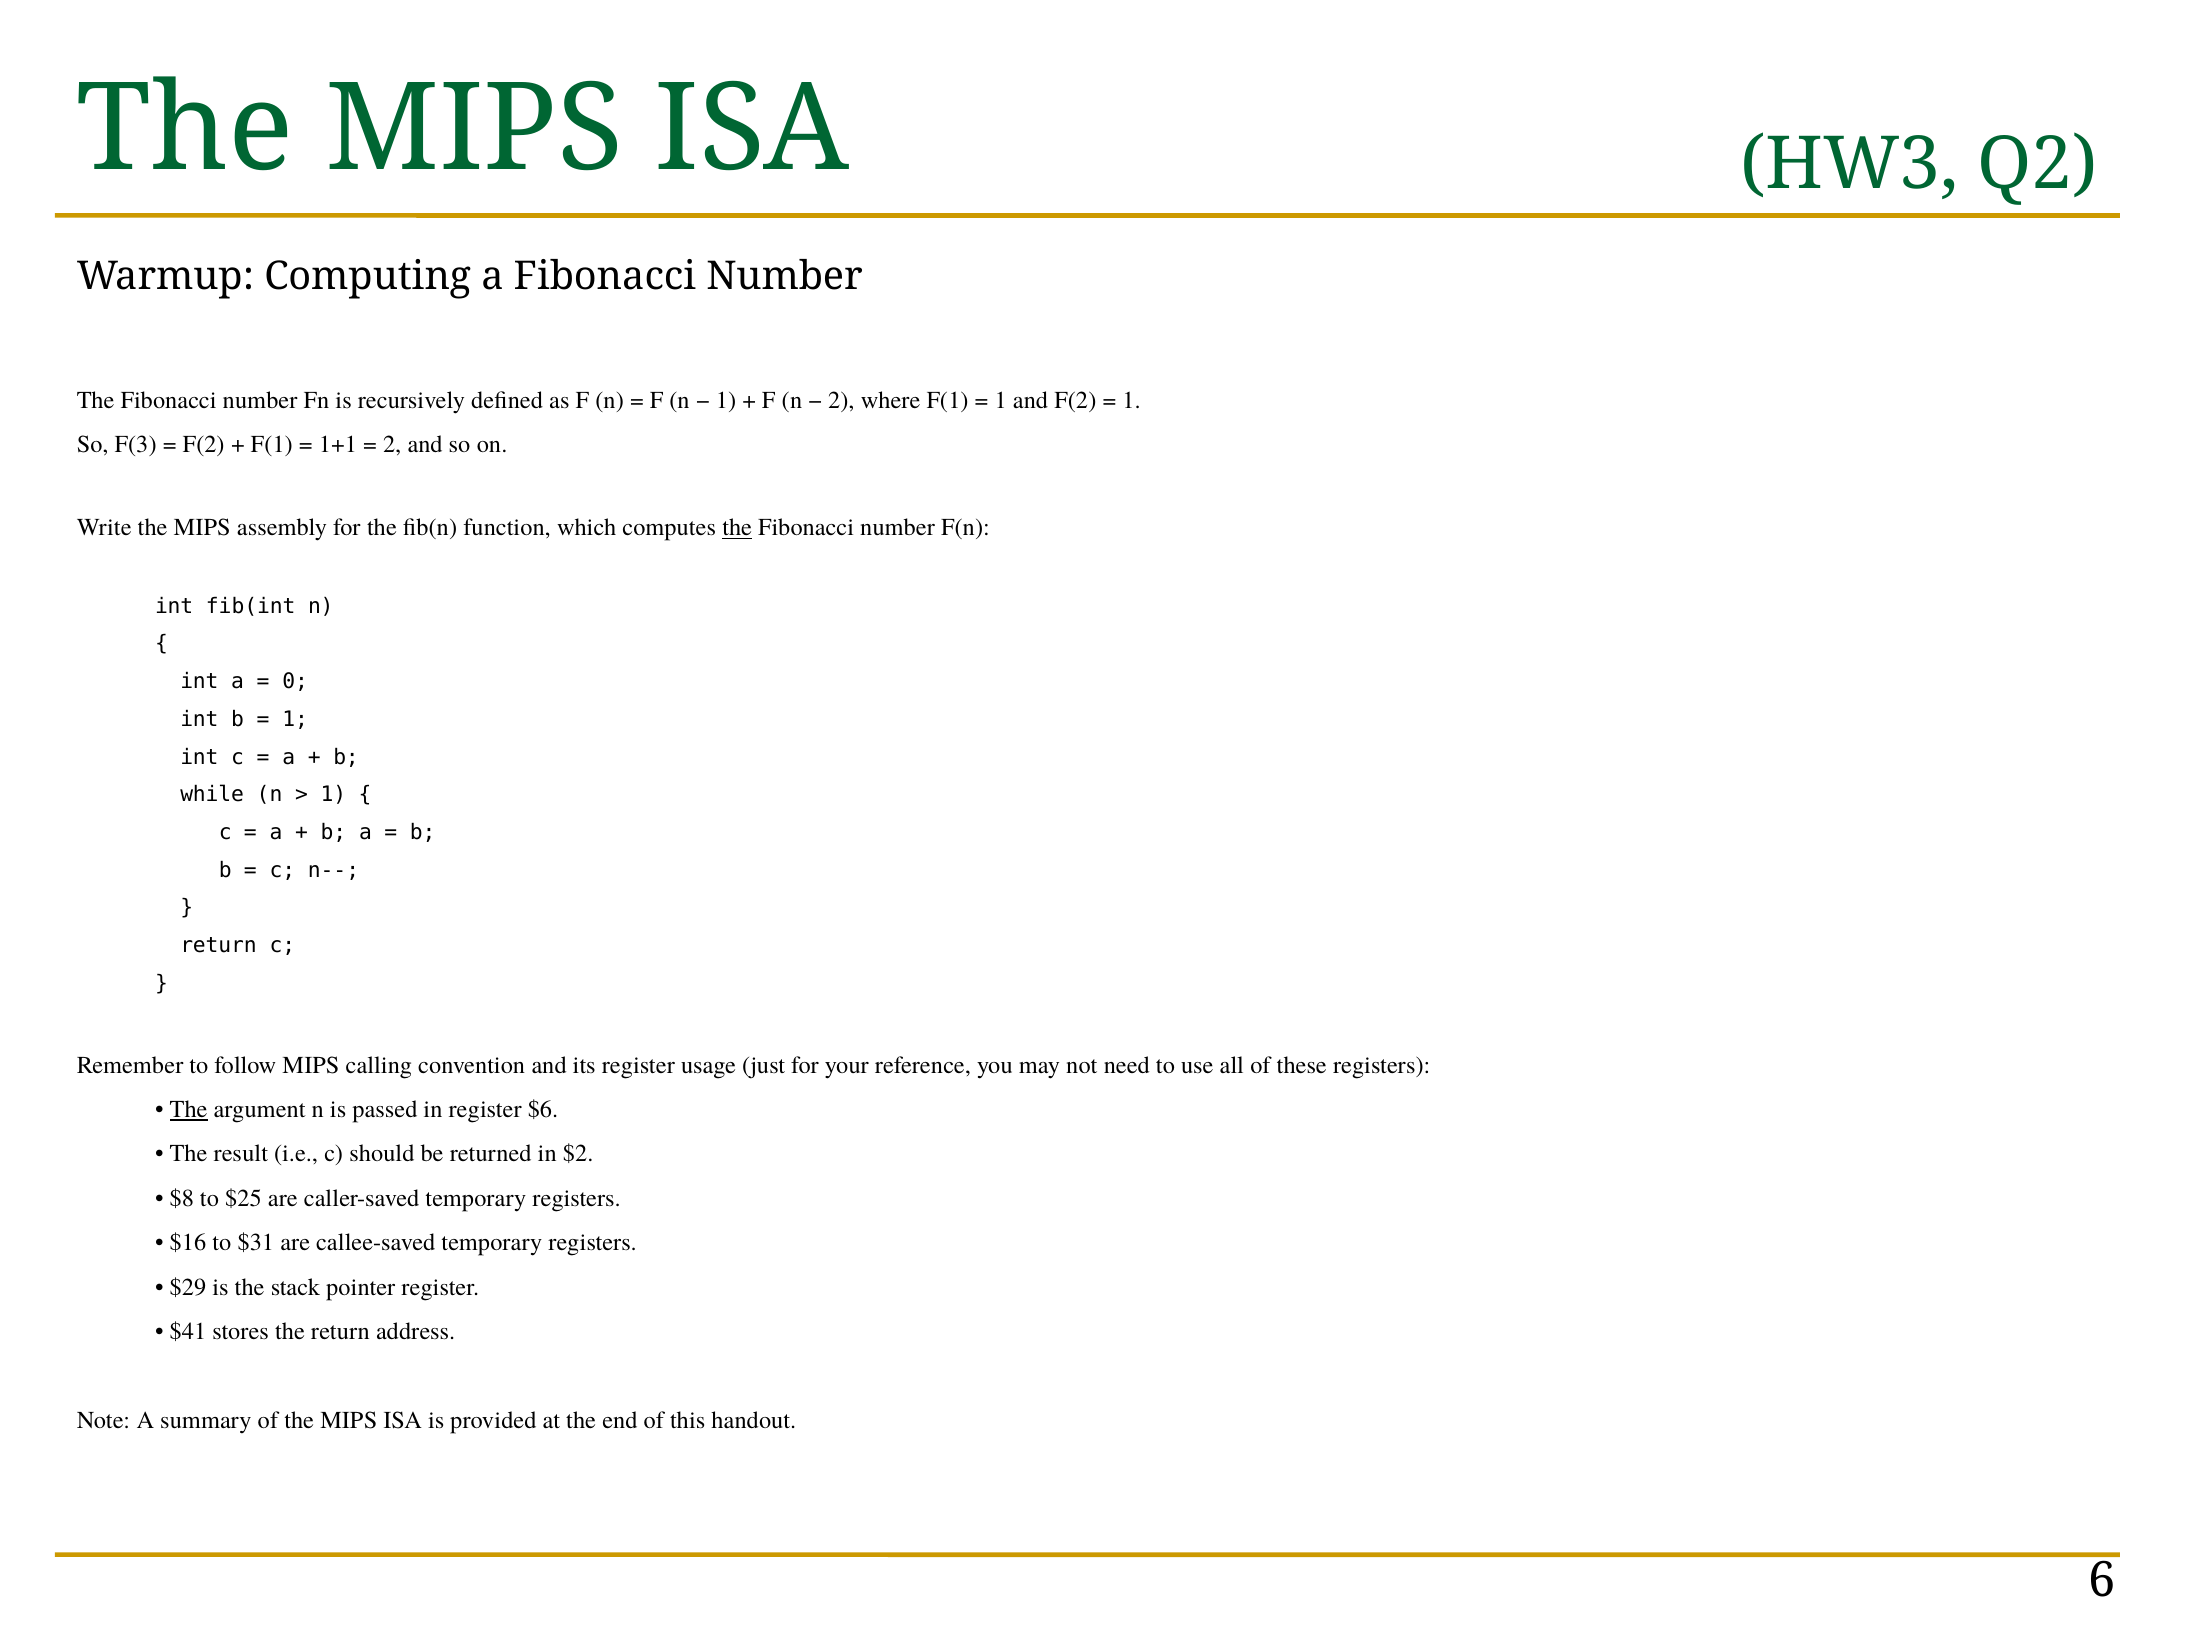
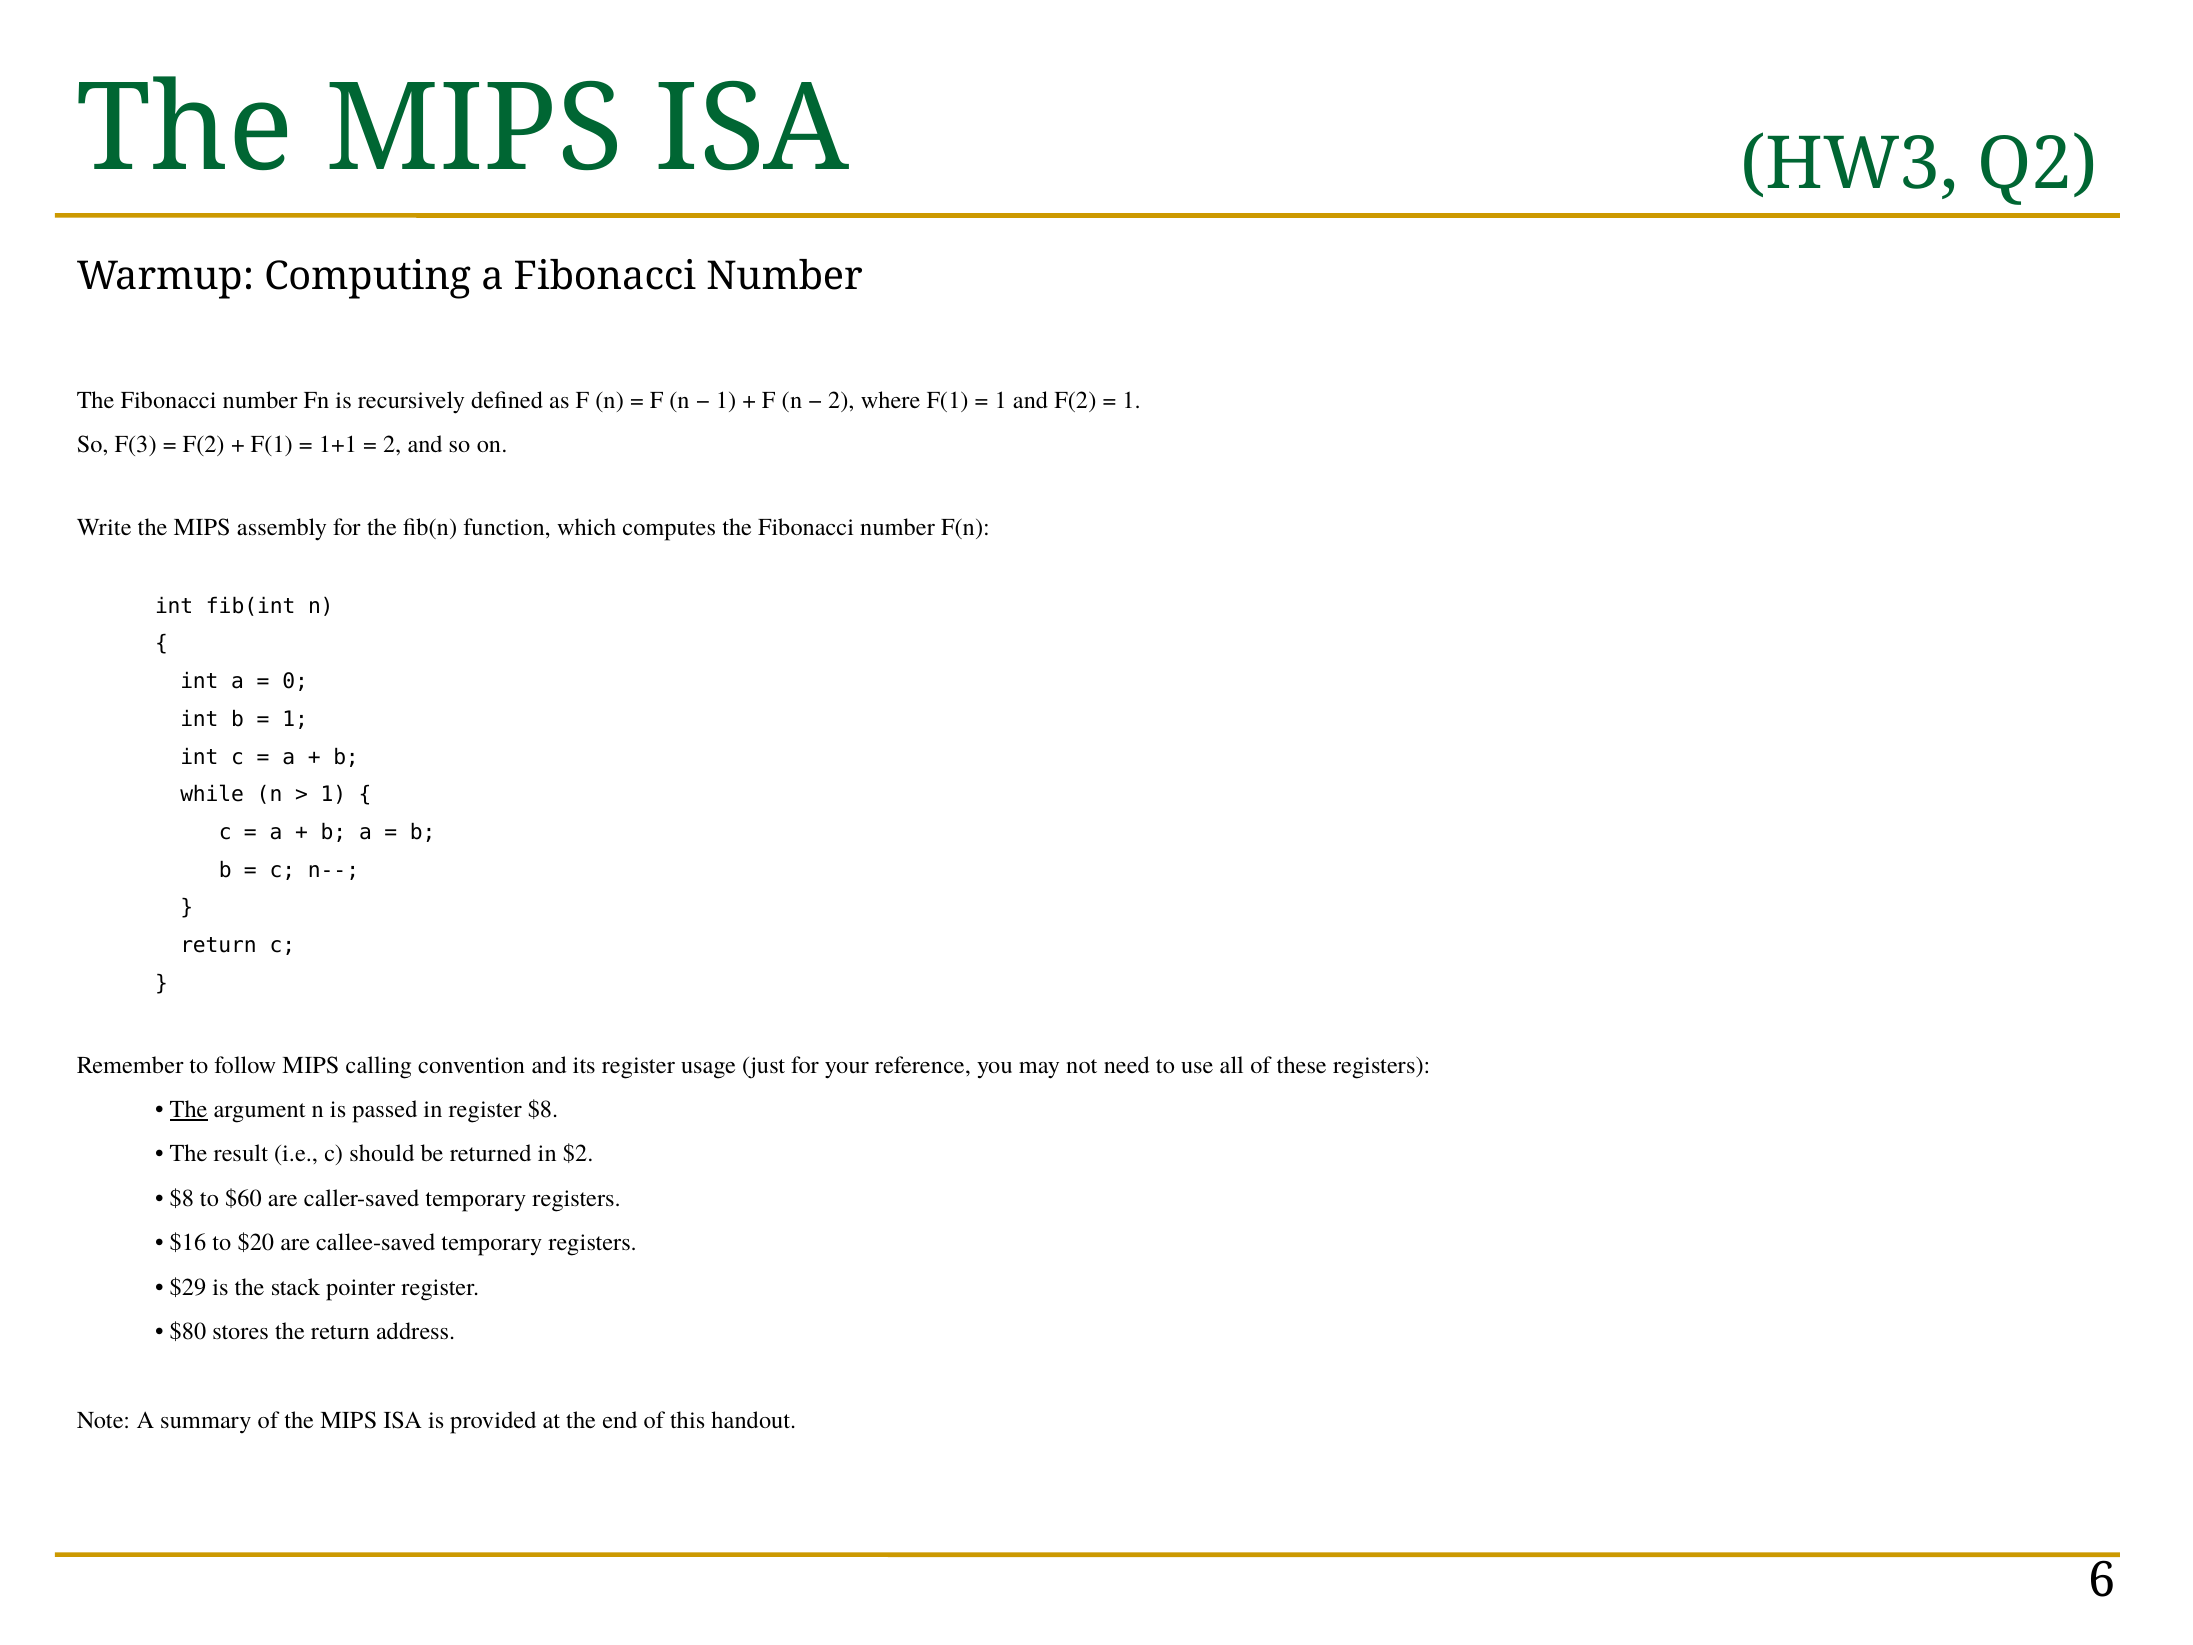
the underline: present -> none (737, 528)
register $6: $6 -> $8 (543, 1109)
$25: $25 -> $60 (243, 1198)
$31: $31 -> $20 (256, 1242)
$41: $41 -> $80 (188, 1331)
